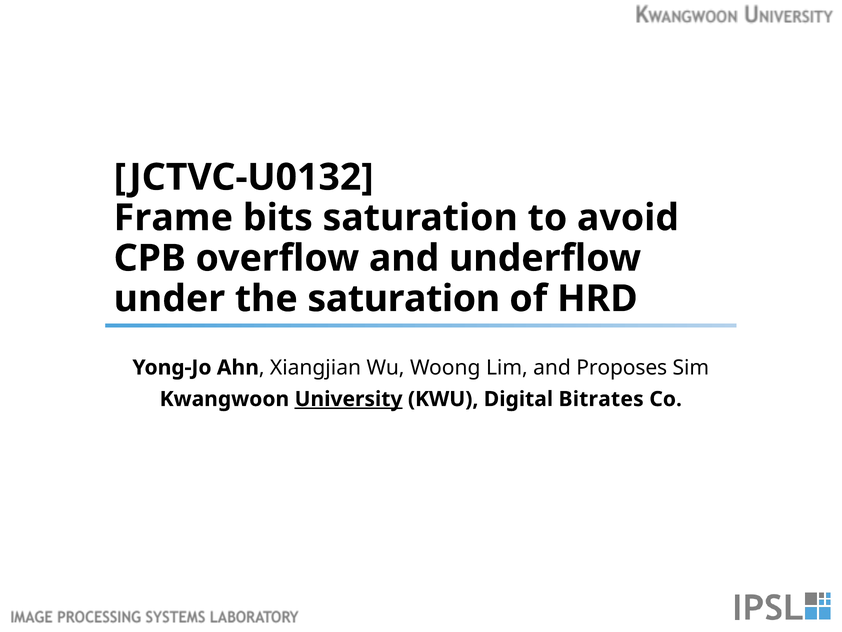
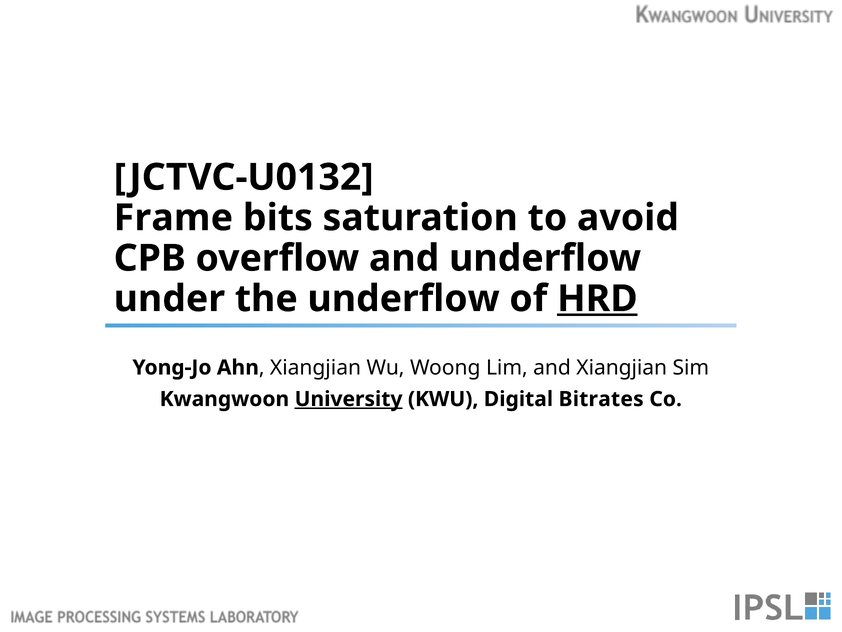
the saturation: saturation -> underflow (404, 299)
HRD underline: none -> present (597, 299)
and Proposes: Proposes -> Xiangjian (622, 367)
